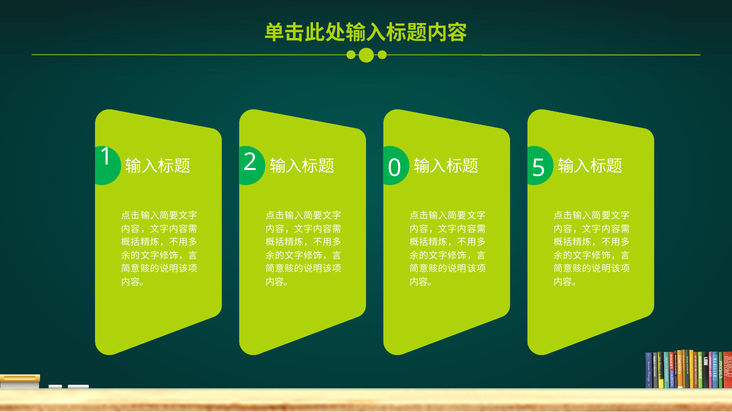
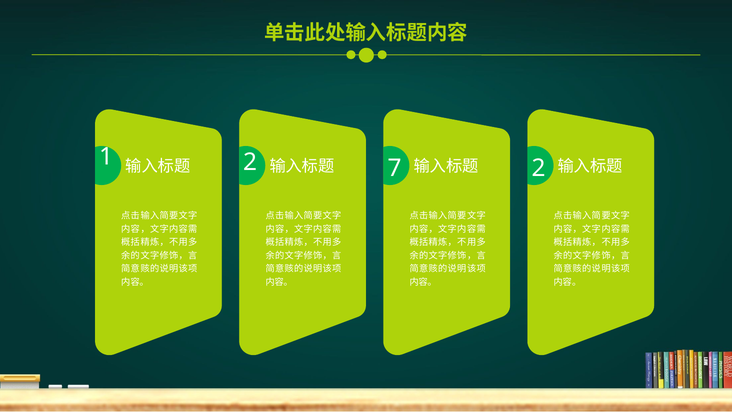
0: 0 -> 7 (395, 168)
5: 5 -> 2 (539, 168)
